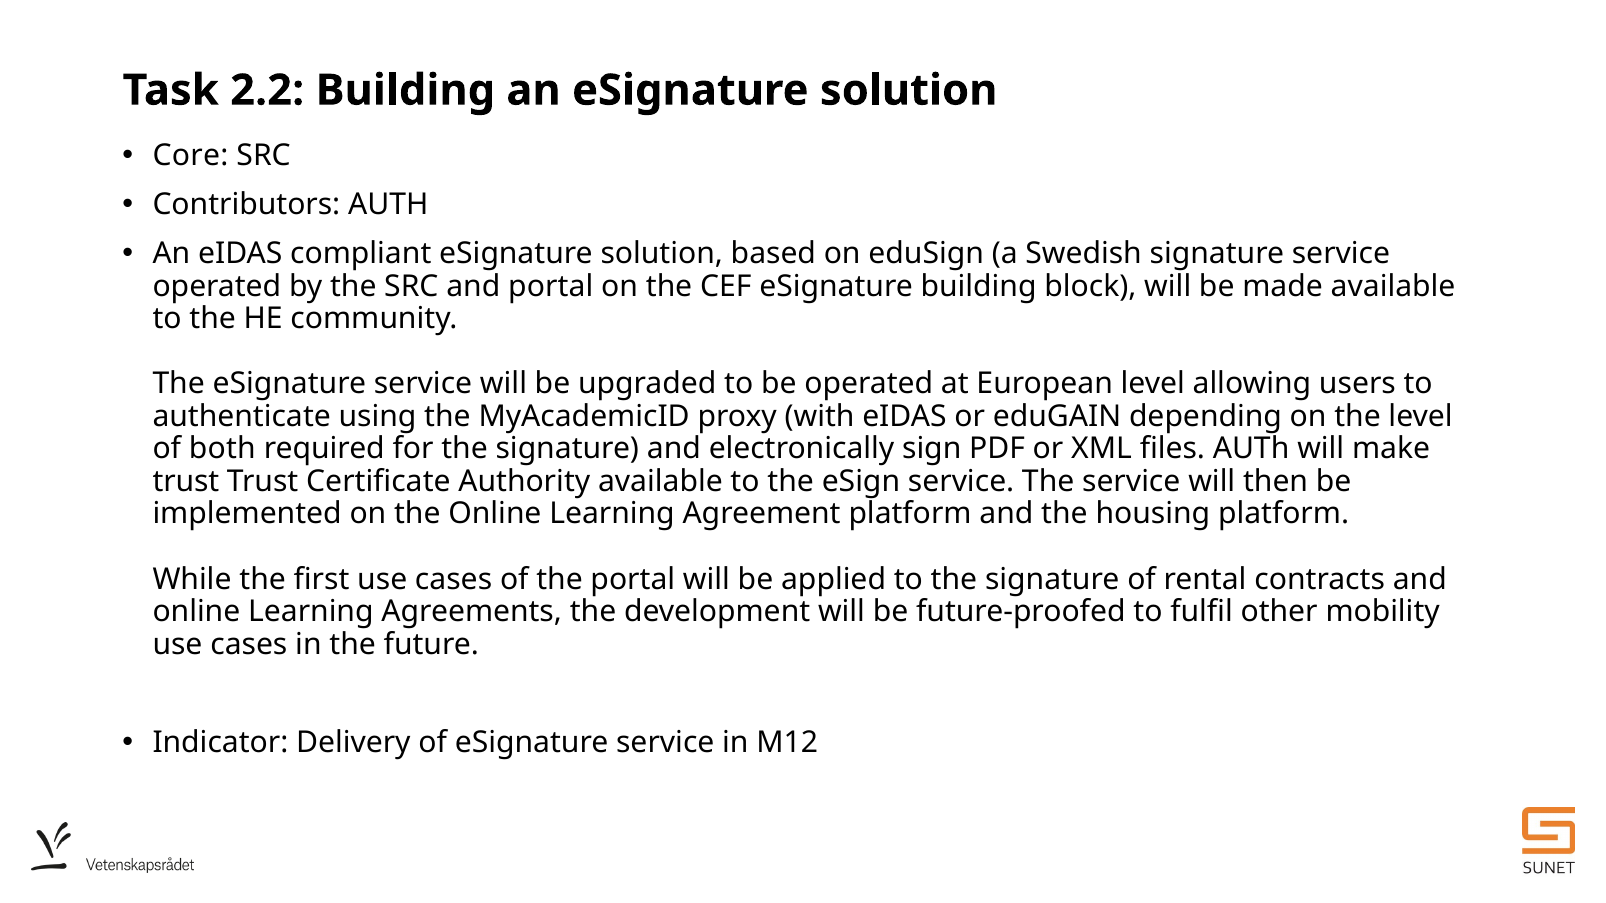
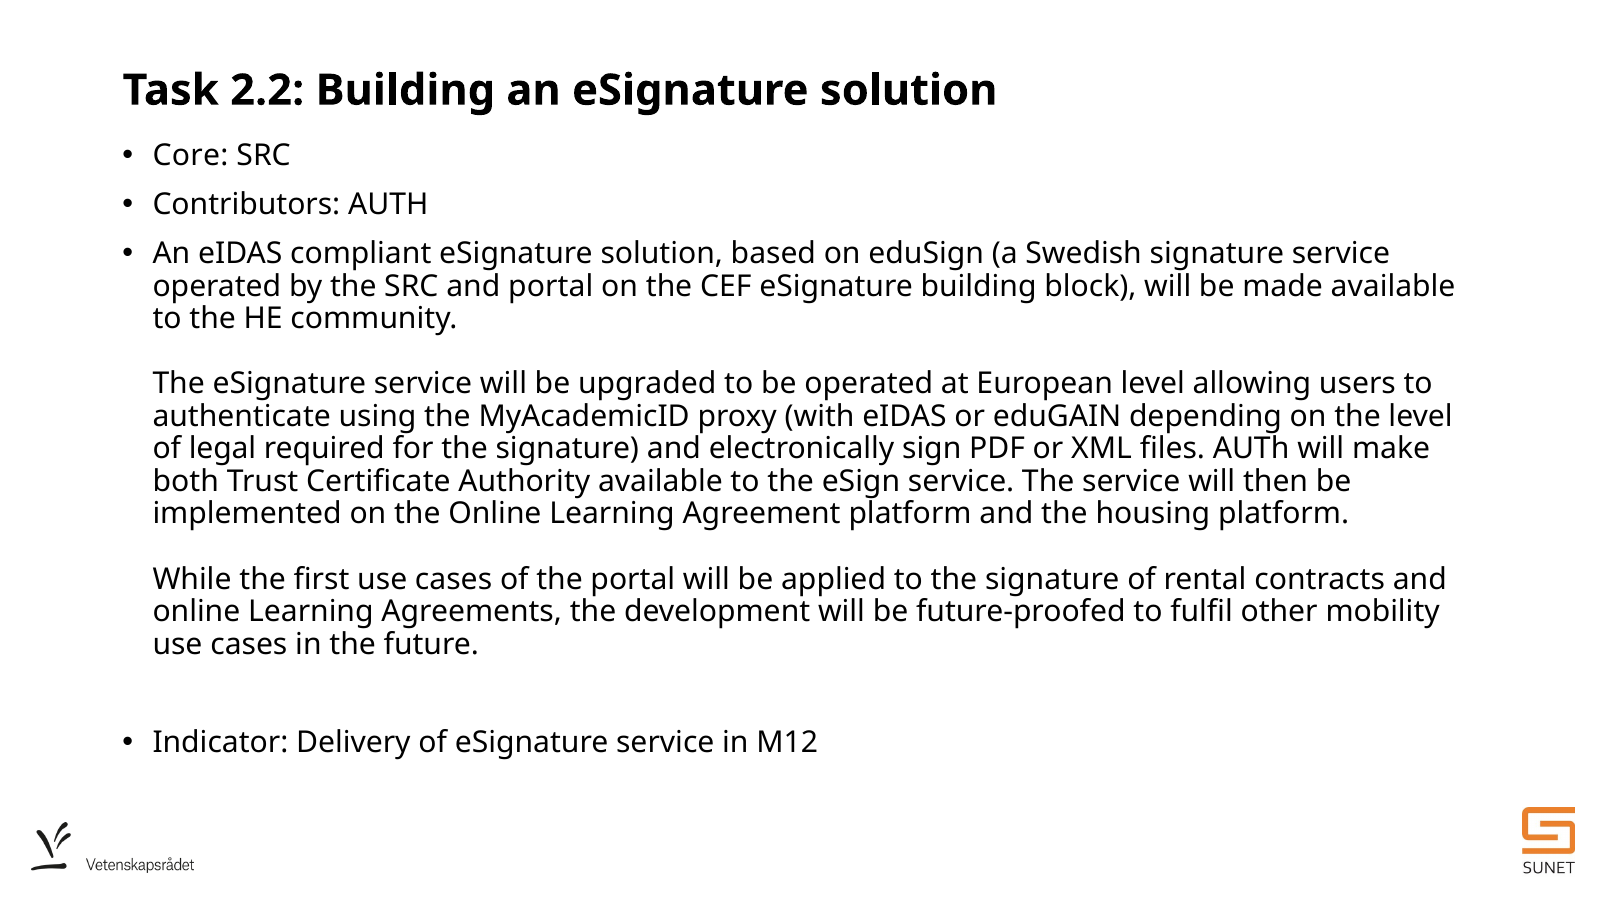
both: both -> legal (223, 449)
trust: trust -> both (186, 482)
